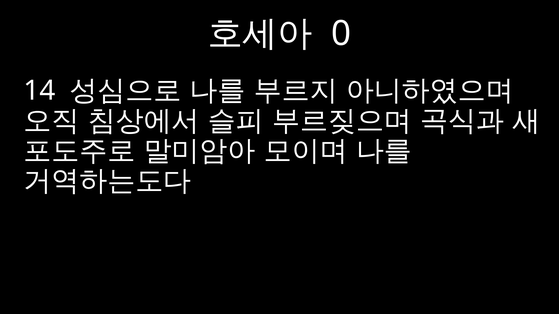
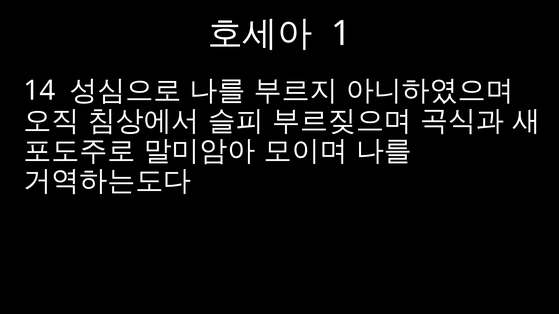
0: 0 -> 1 (341, 34)
